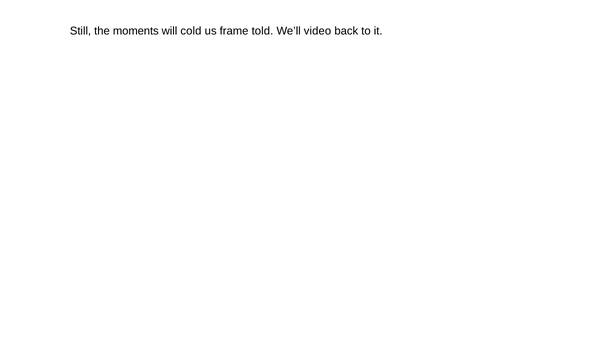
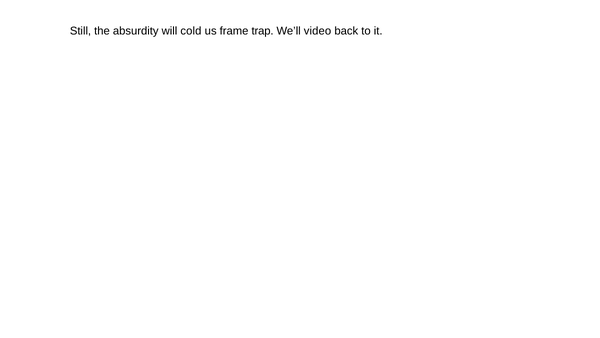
moments: moments -> absurdity (136, 31)
told: told -> trap (263, 31)
